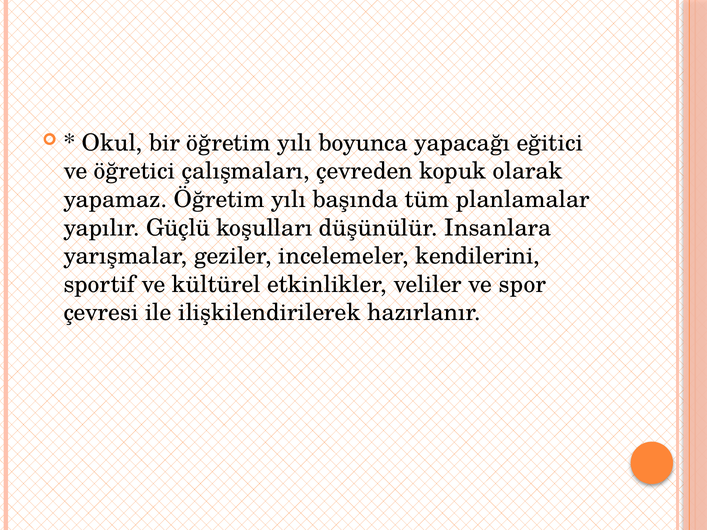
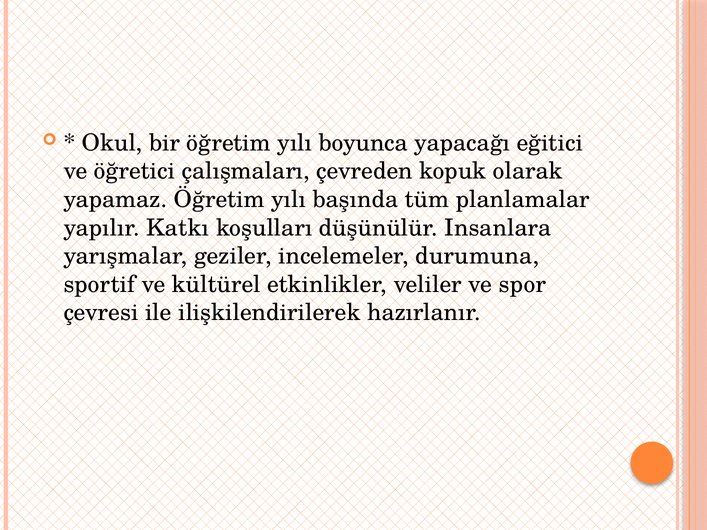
Güçlü: Güçlü -> Katkı (178, 228)
kendilerini: kendilerini -> durumuna (477, 256)
